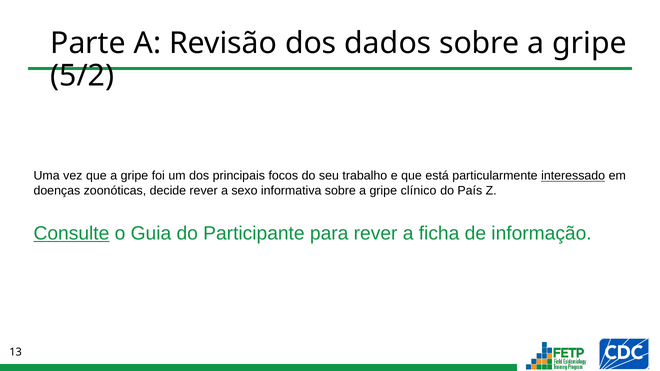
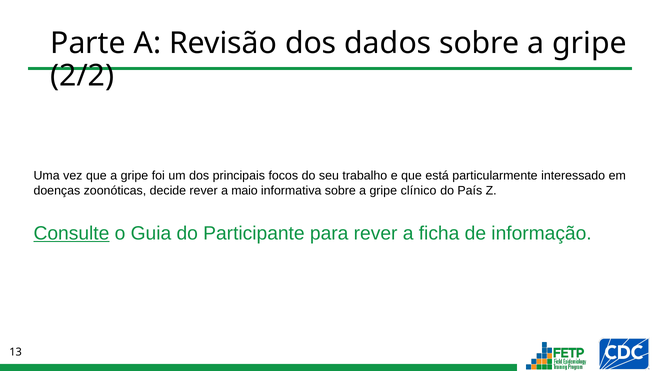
5/2: 5/2 -> 2/2 (82, 76)
interessado underline: present -> none (573, 176)
sexo: sexo -> maio (245, 191)
